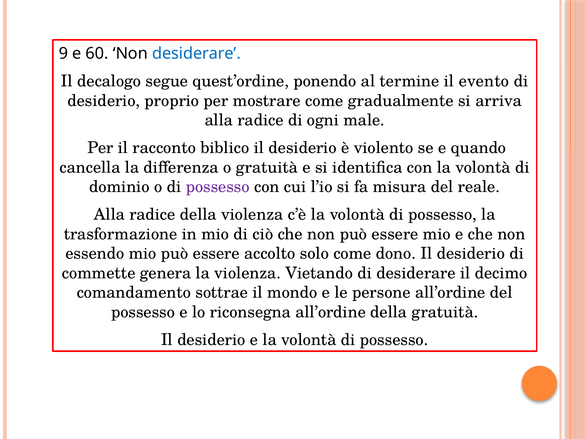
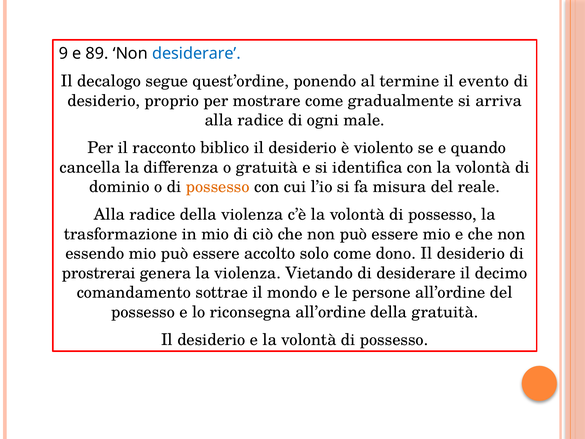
60: 60 -> 89 (97, 53)
possesso colour: purple -> orange (218, 187)
commette: commette -> prostrerai (99, 273)
